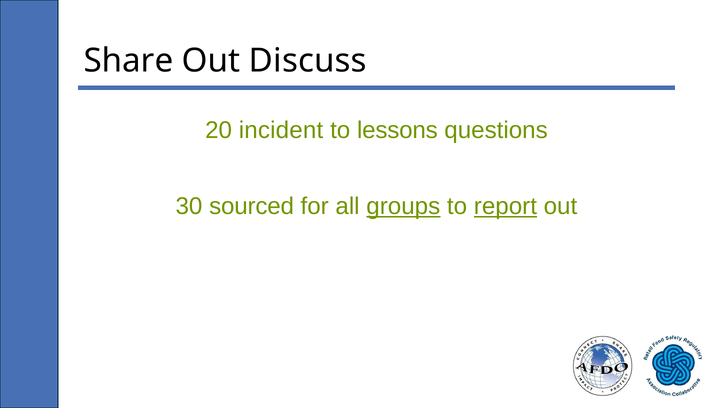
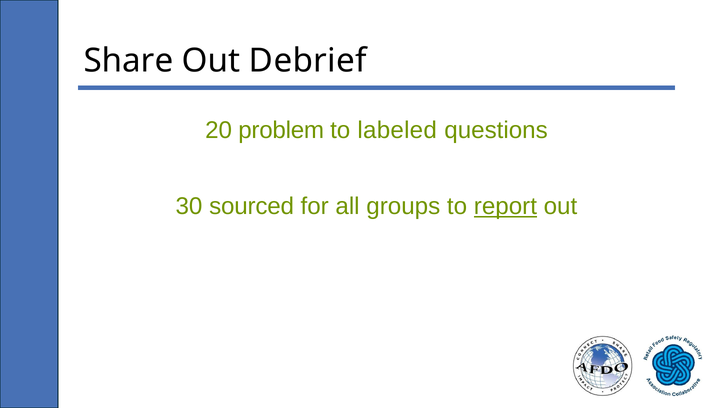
Discuss: Discuss -> Debrief (308, 61)
incident: incident -> problem (281, 130)
lessons: lessons -> labeled (397, 130)
groups underline: present -> none (403, 206)
